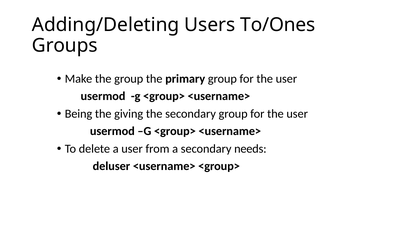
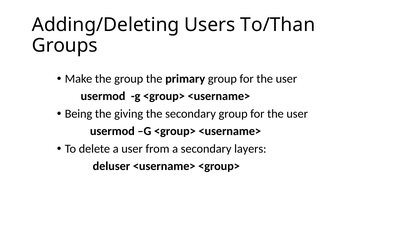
To/Ones: To/Ones -> To/Than (278, 25)
needs: needs -> layers (250, 149)
